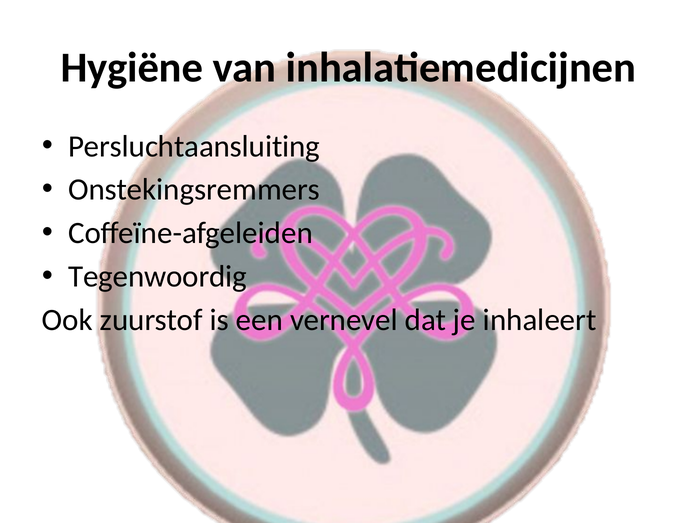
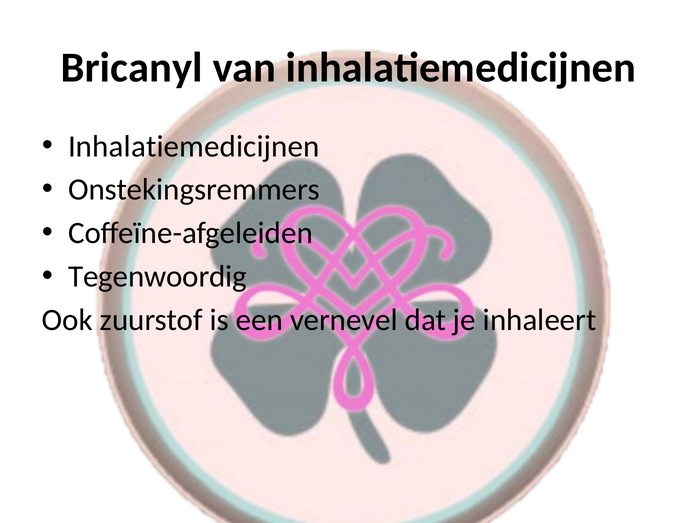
Hygiëne: Hygiëne -> Bricanyl (132, 68)
Persluchtaansluiting: Persluchtaansluiting -> Inhalatiemedicijnen (194, 146)
